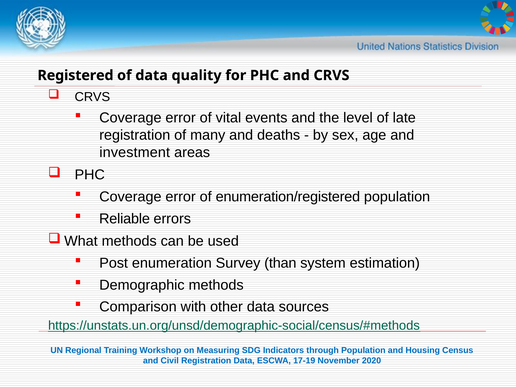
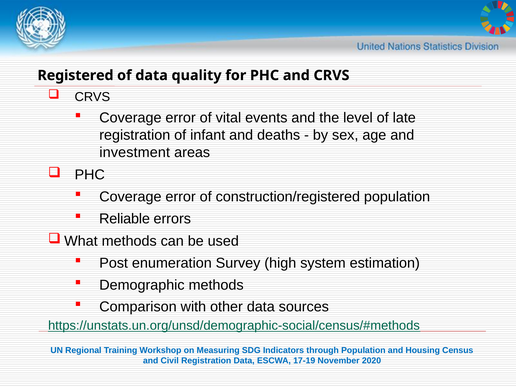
many: many -> infant (208, 135)
enumeration/registered: enumeration/registered -> construction/registered (288, 197)
than: than -> high (280, 263)
